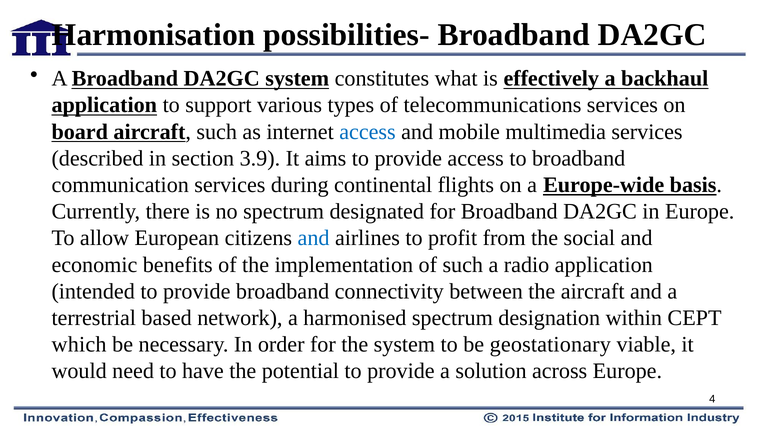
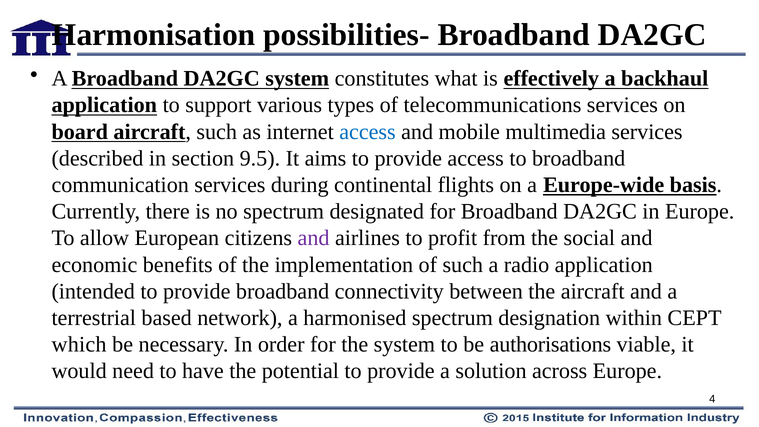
3.9: 3.9 -> 9.5 (260, 158)
and colour: blue -> purple (314, 238)
geostationary: geostationary -> authorisations (550, 344)
